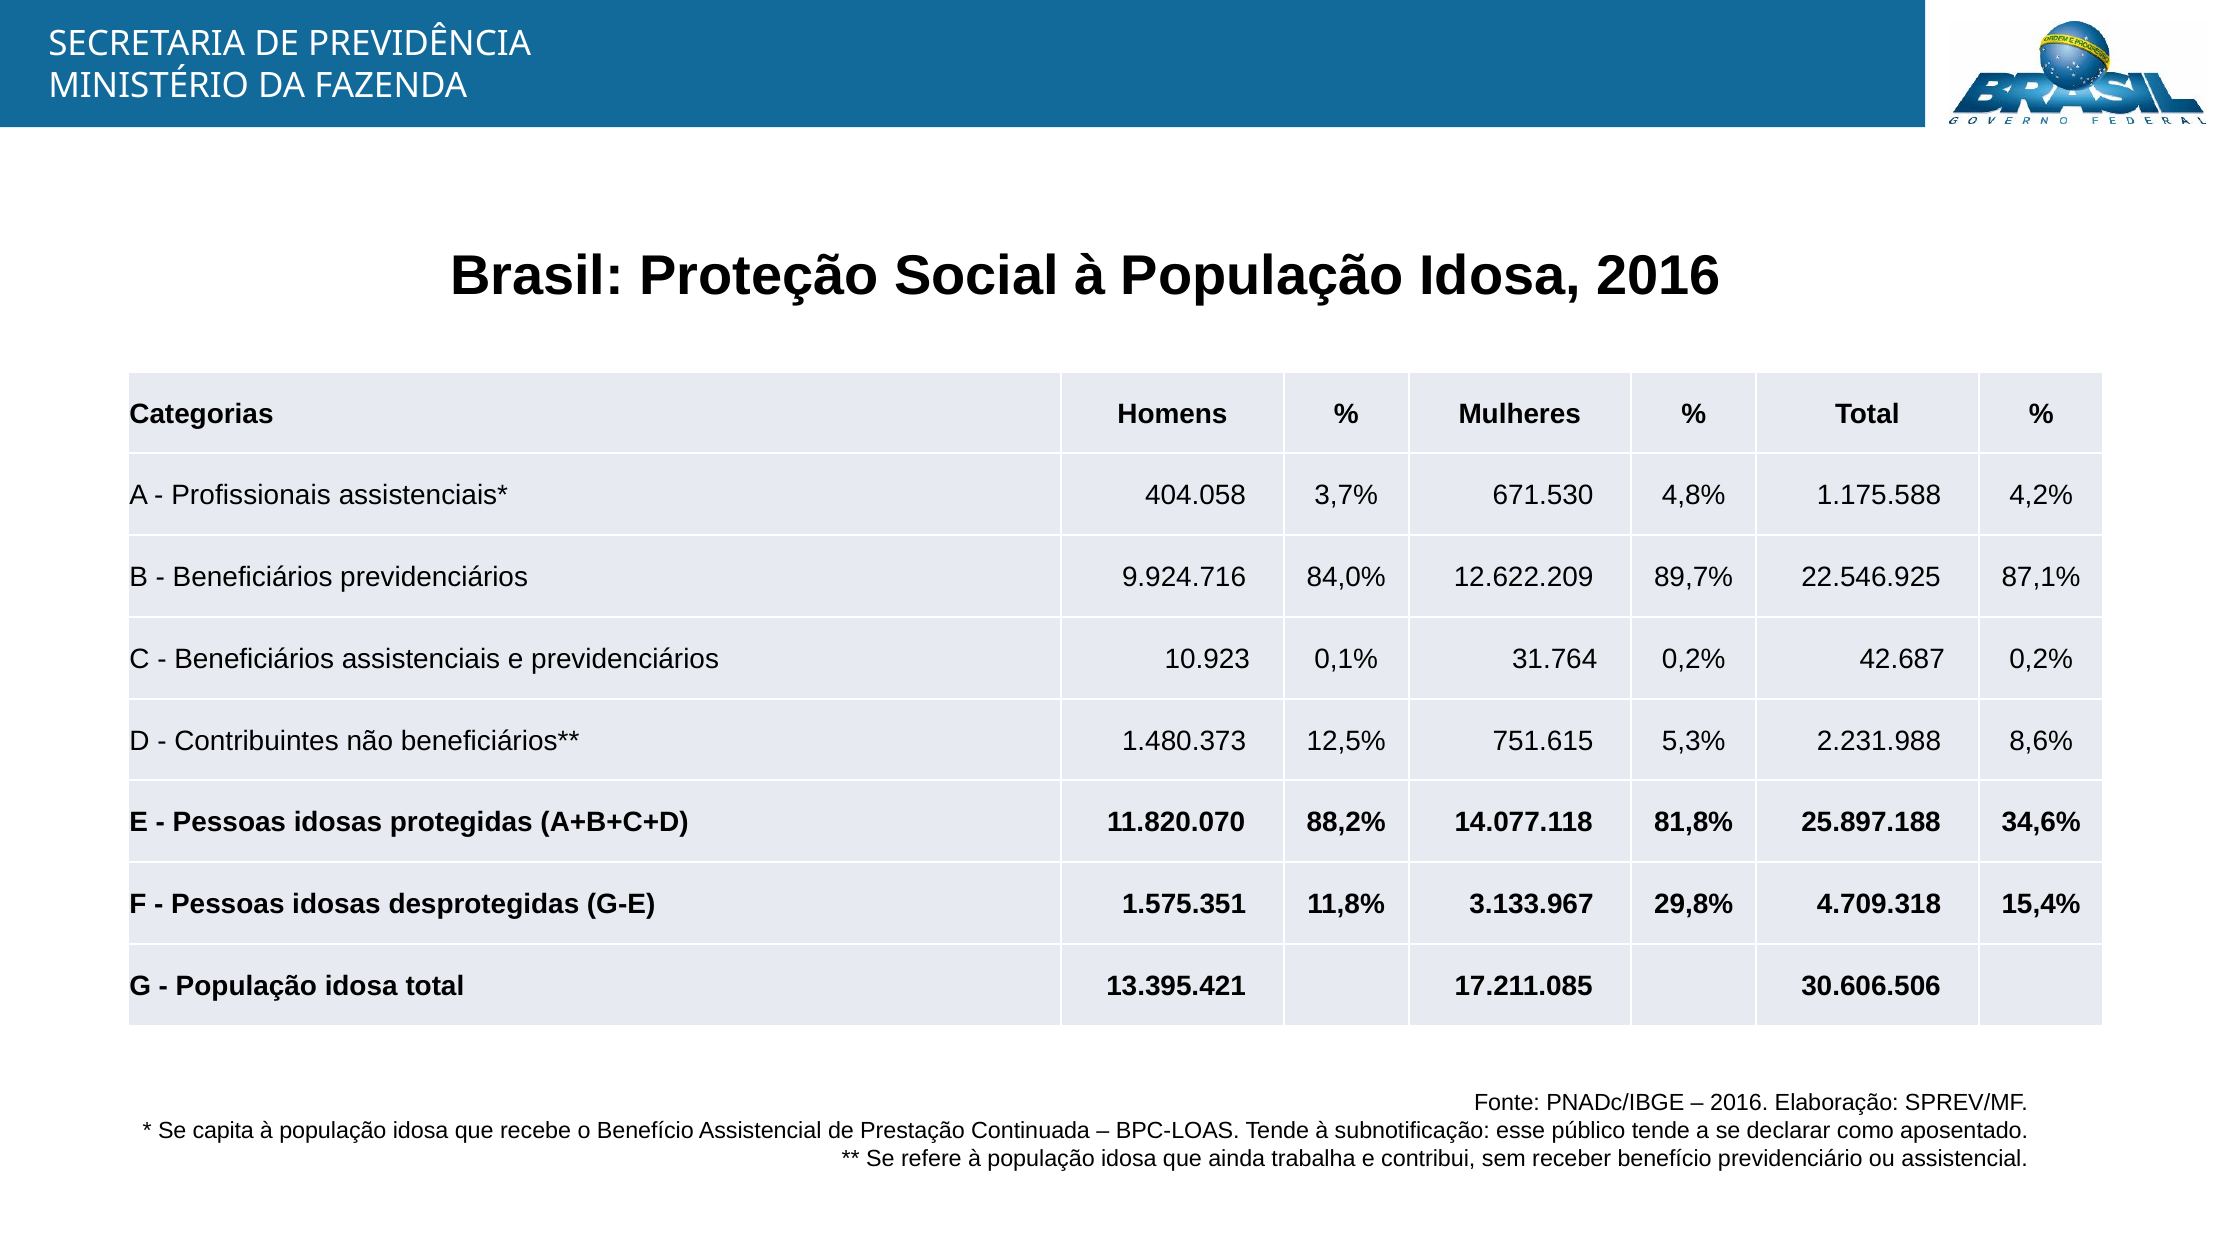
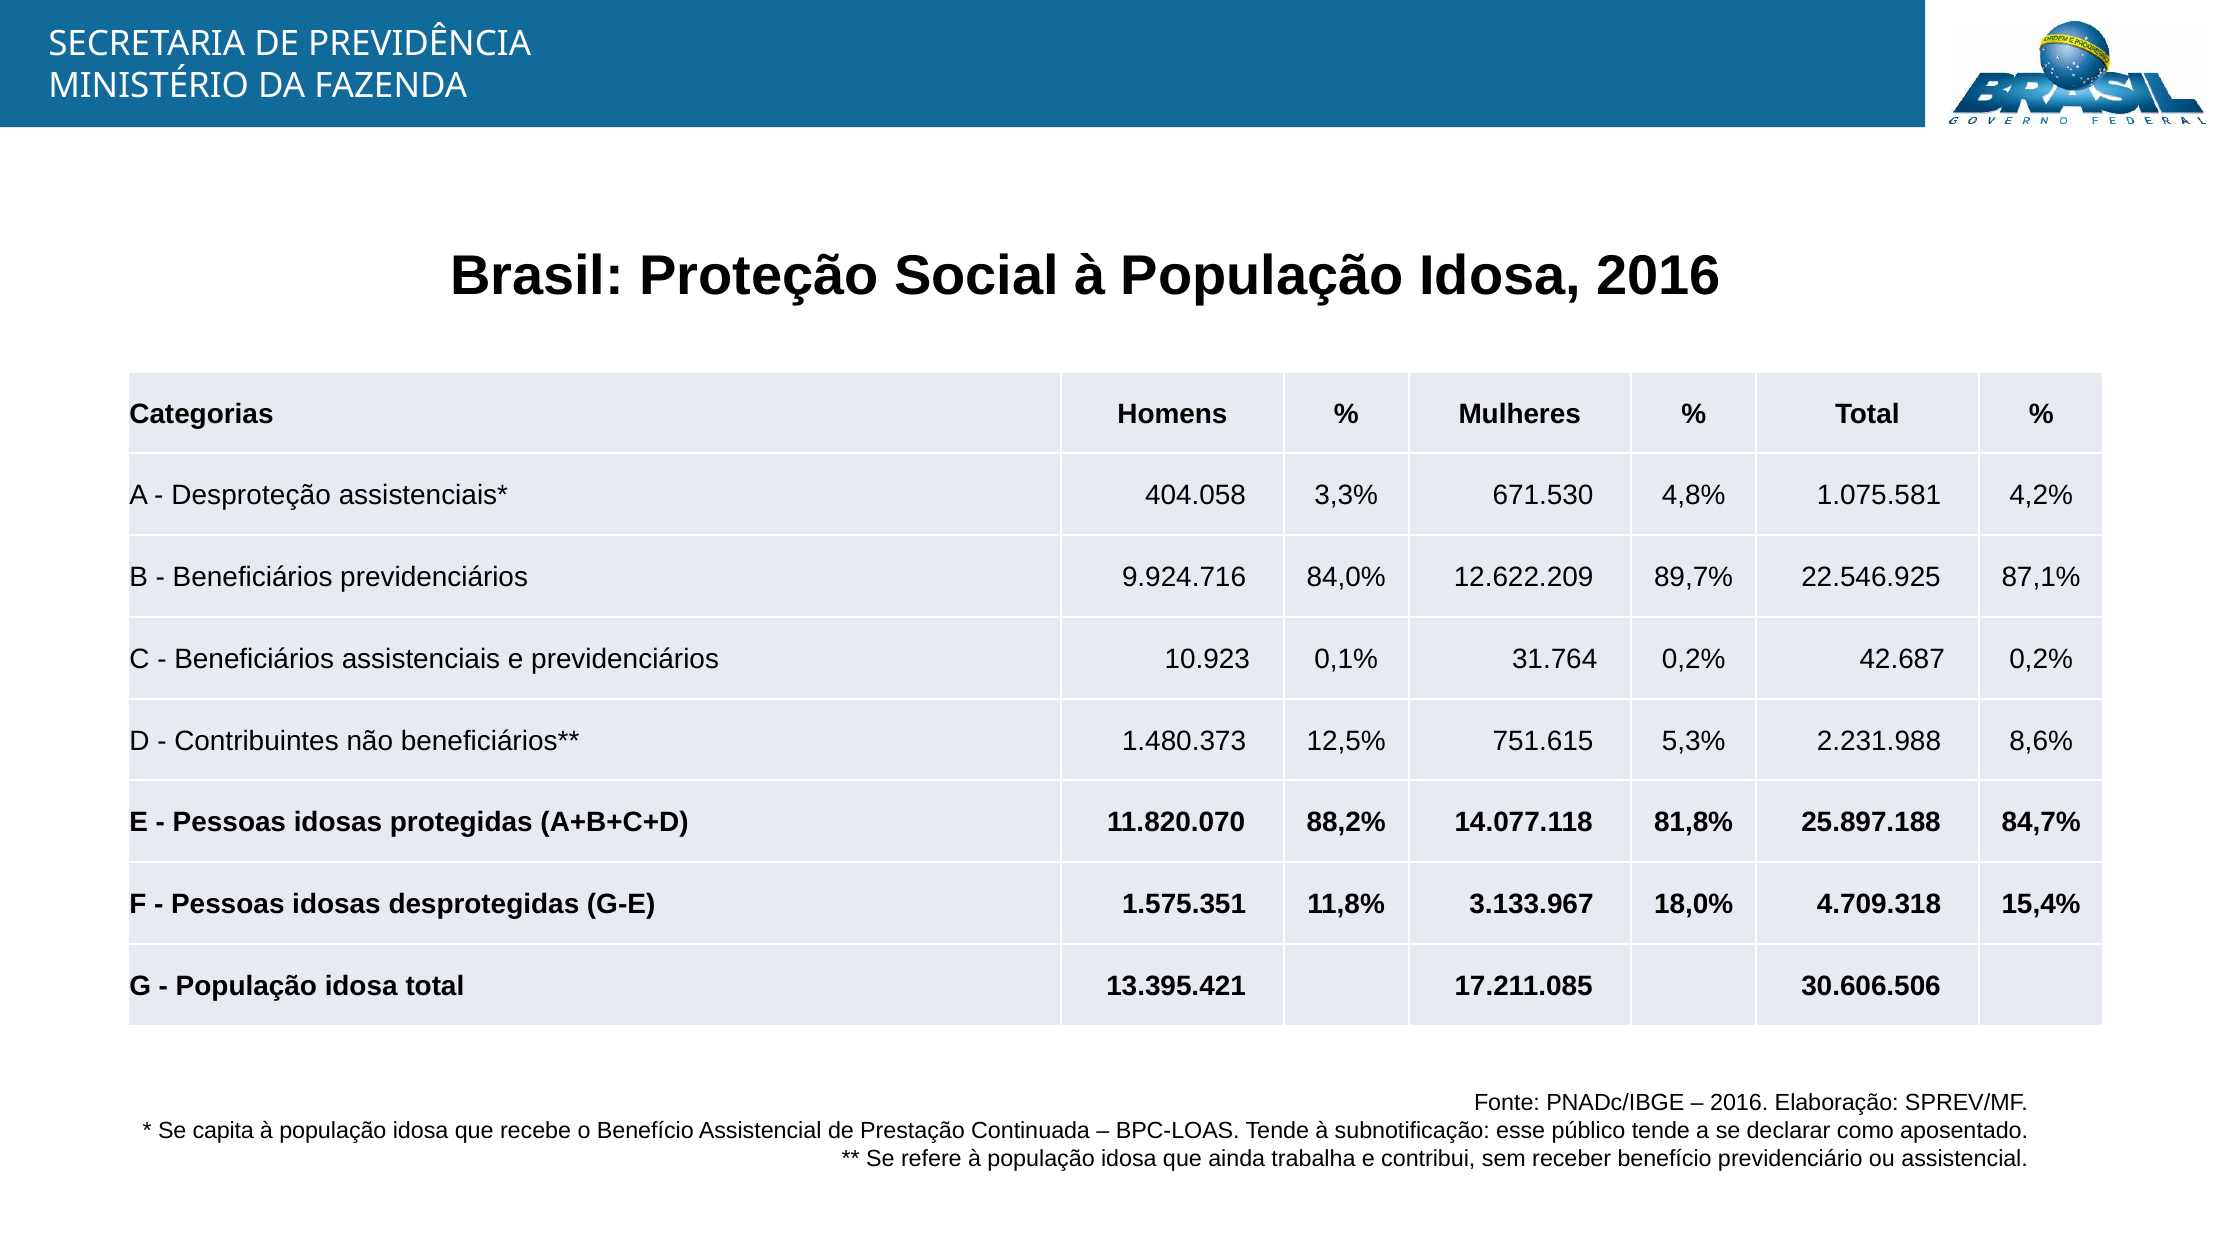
Profissionais: Profissionais -> Desproteção (251, 496)
3,7%: 3,7% -> 3,3% (1346, 496)
1.175.588: 1.175.588 -> 1.075.581 (1879, 496)
34,6%: 34,6% -> 84,7% (2041, 823)
29,8%: 29,8% -> 18,0% (1694, 904)
